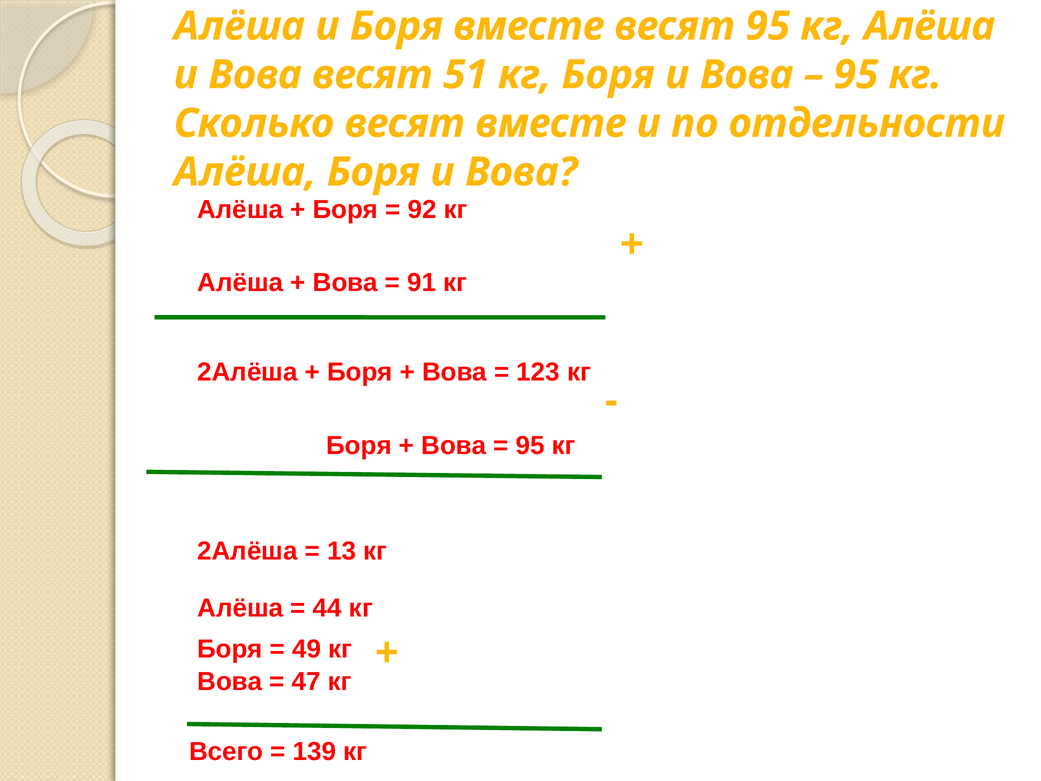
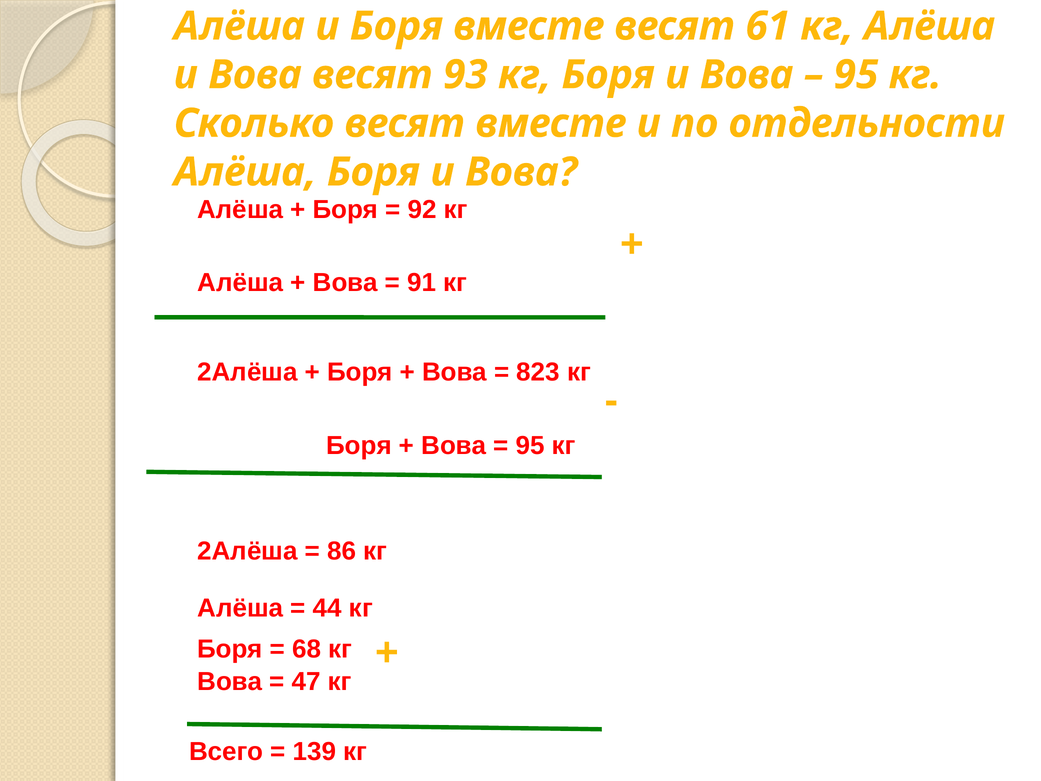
весят 95: 95 -> 61 (768, 26)
51: 51 -> 93 (465, 75)
123: 123 -> 823 (538, 372)
13: 13 -> 86 (342, 551)
49: 49 -> 68 (307, 649)
